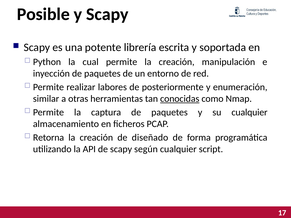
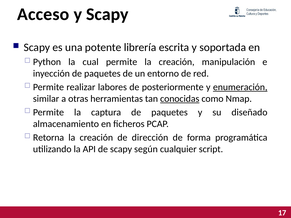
Posible: Posible -> Acceso (43, 14)
enumeración underline: none -> present (240, 87)
su cualquier: cualquier -> diseñado (249, 112)
diseñado: diseñado -> dirección (150, 138)
